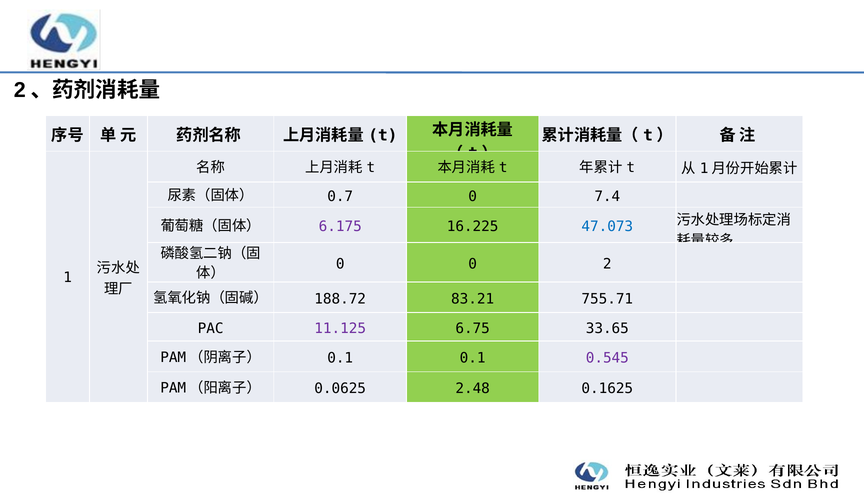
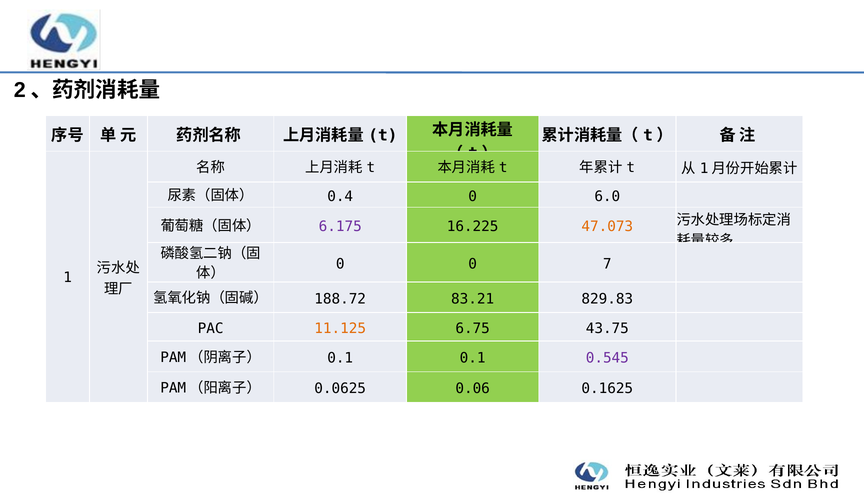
0.7: 0.7 -> 0.4 (340, 196)
7.4: 7.4 -> 6.0 (607, 196)
47.073 colour: blue -> orange (607, 226)
2: 2 -> 7 (607, 264)
755.71: 755.71 -> 829.83 (607, 299)
11.125 colour: purple -> orange (340, 328)
33.65: 33.65 -> 43.75 (607, 328)
2.48: 2.48 -> 0.06 (473, 388)
